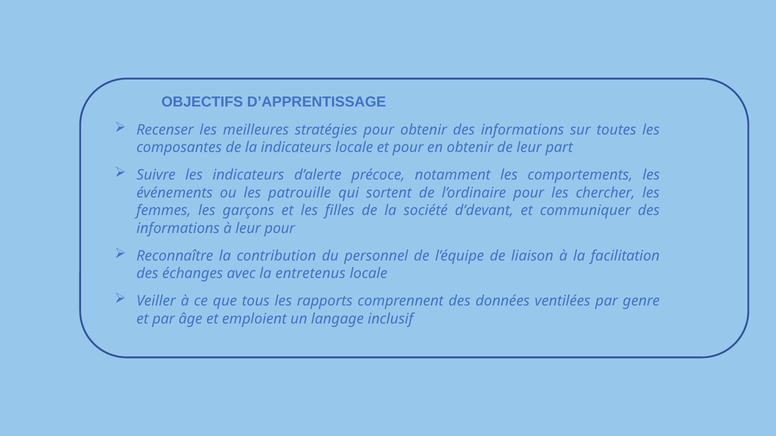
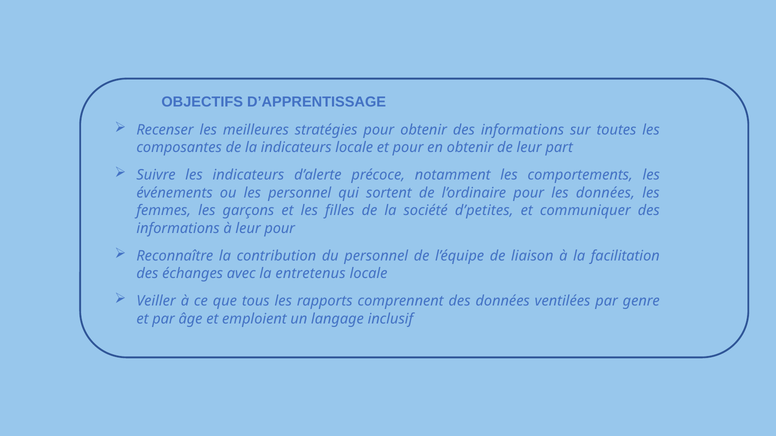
les patrouille: patrouille -> personnel (300, 193)
les chercher: chercher -> données (605, 193)
d’devant: d’devant -> d’petites (484, 211)
